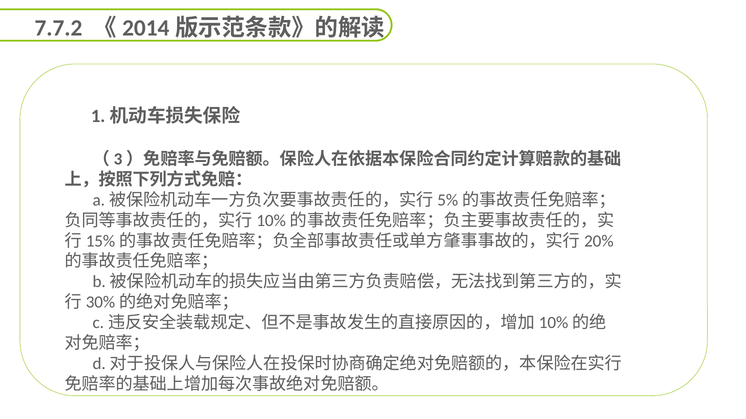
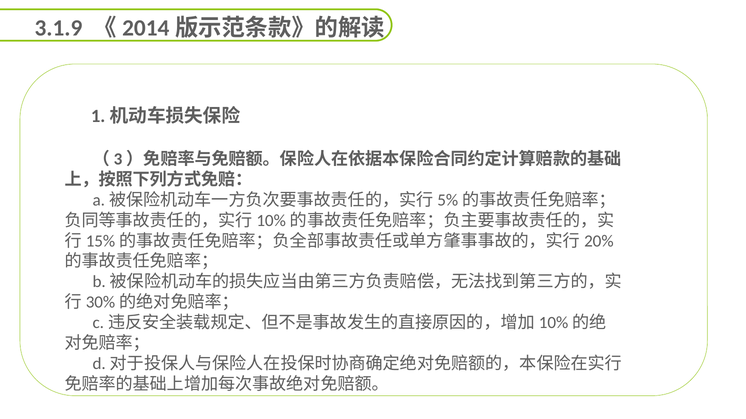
7.7.2: 7.7.2 -> 3.1.9 (58, 28)
